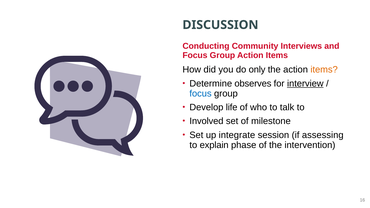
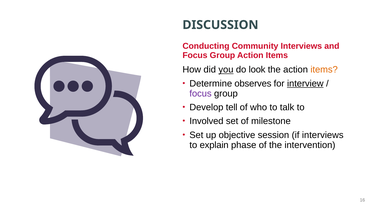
you underline: none -> present (226, 70)
only: only -> look (257, 70)
focus colour: blue -> purple (201, 94)
life: life -> tell (232, 107)
integrate: integrate -> objective (237, 135)
if assessing: assessing -> interviews (323, 135)
